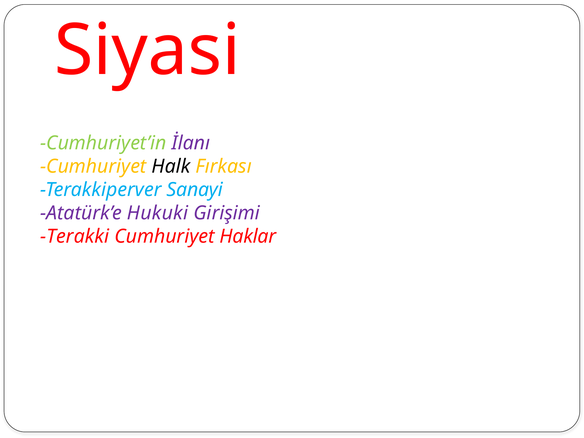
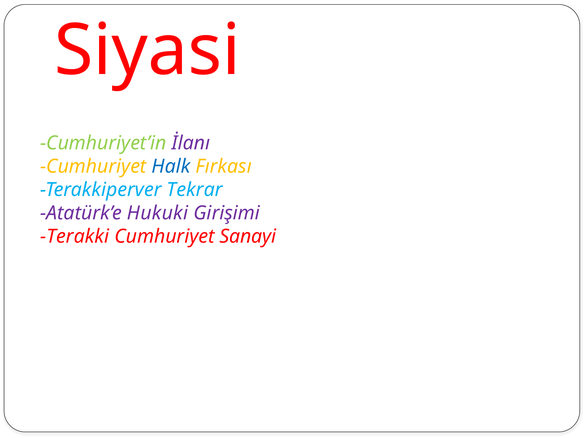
Halk colour: black -> blue (171, 166)
Sanayi: Sanayi -> Tekrar (195, 190)
Haklar: Haklar -> Sanayi (248, 236)
